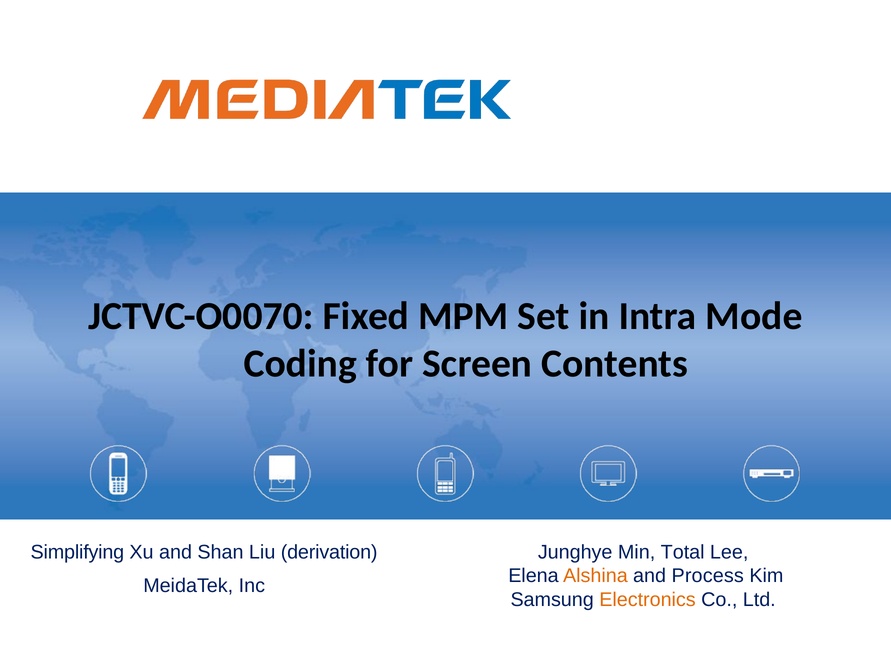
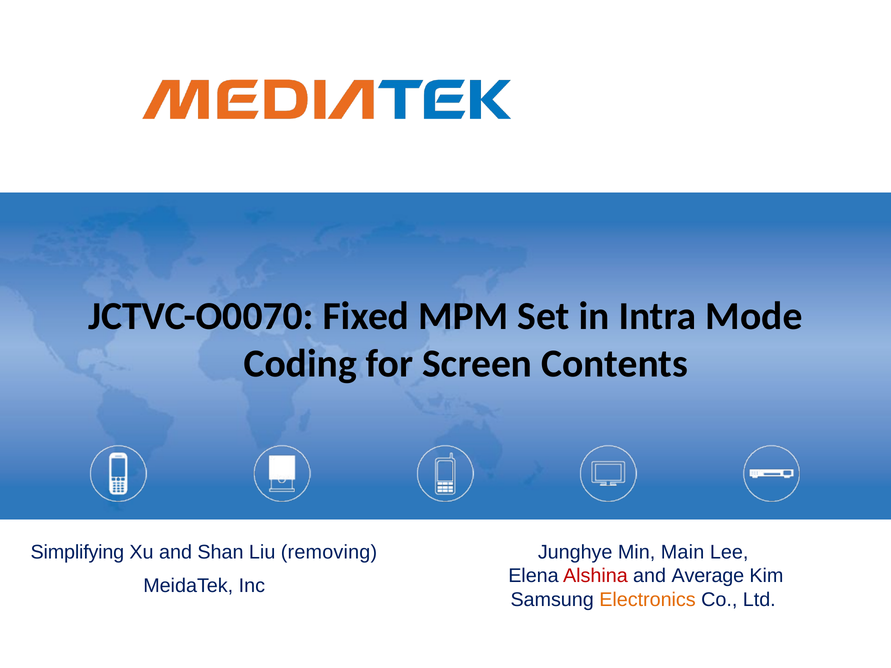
derivation: derivation -> removing (329, 552)
Total: Total -> Main (683, 552)
Alshina colour: orange -> red (595, 576)
Process: Process -> Average (708, 576)
